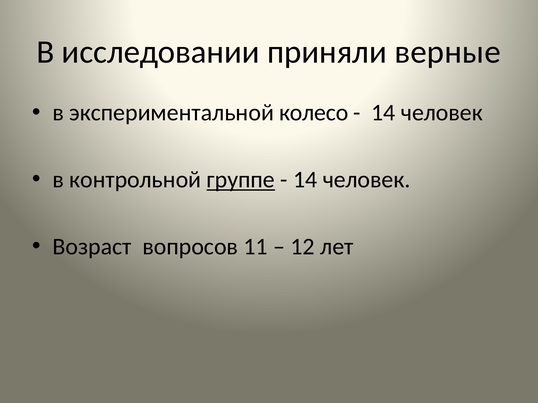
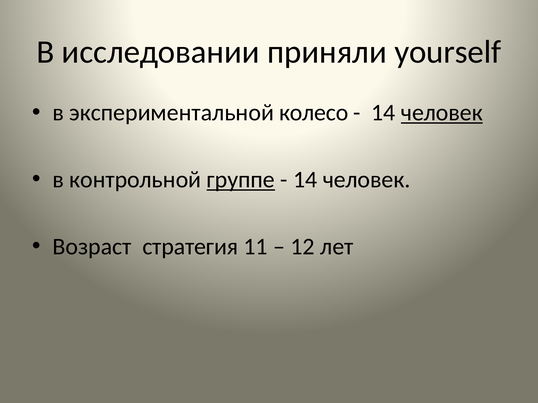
верные: верные -> yourself (448, 52)
человек underline: none -> present (442, 113)
вопросов: вопросов -> стратегия (190, 247)
